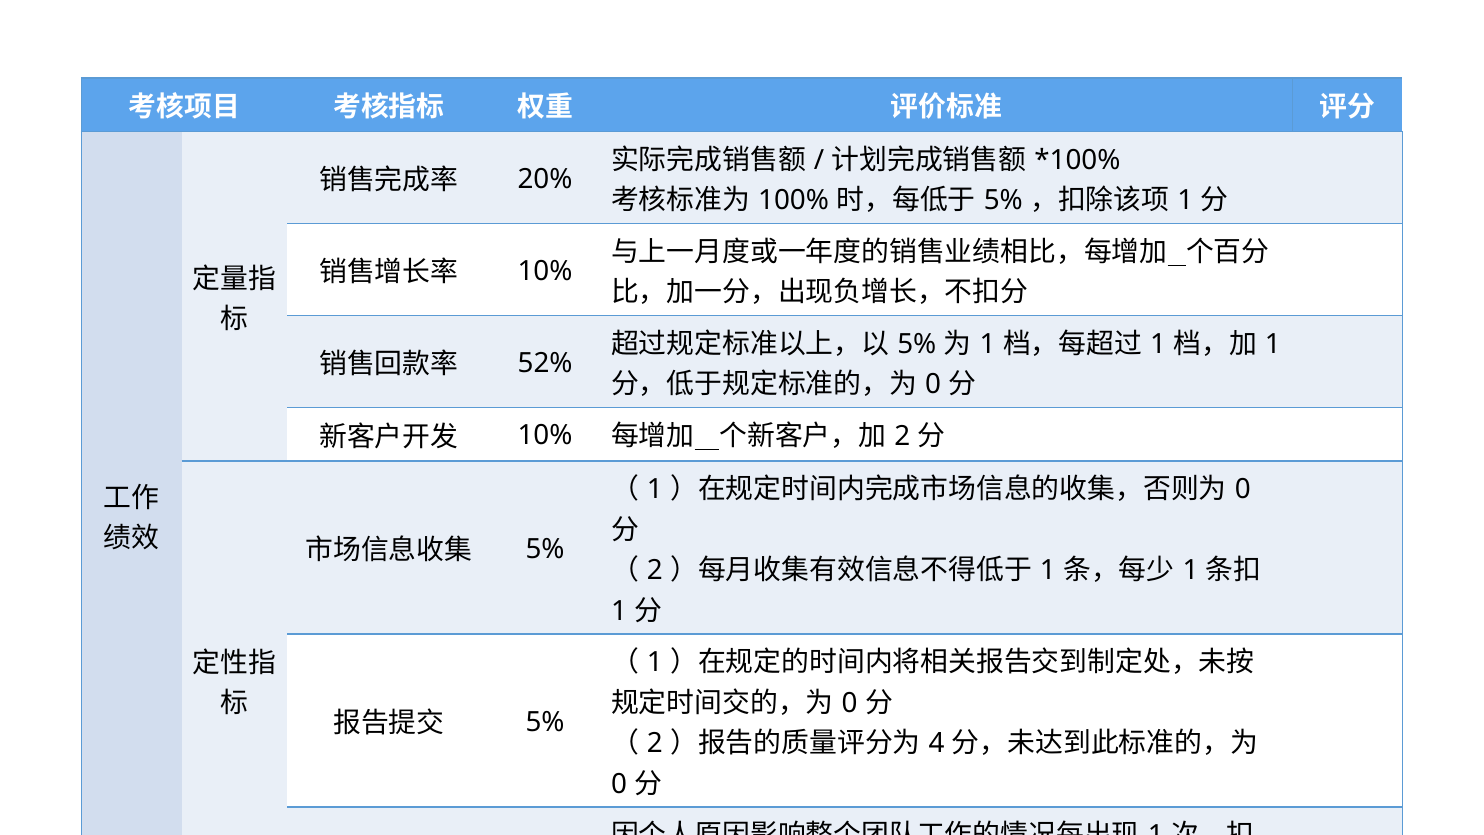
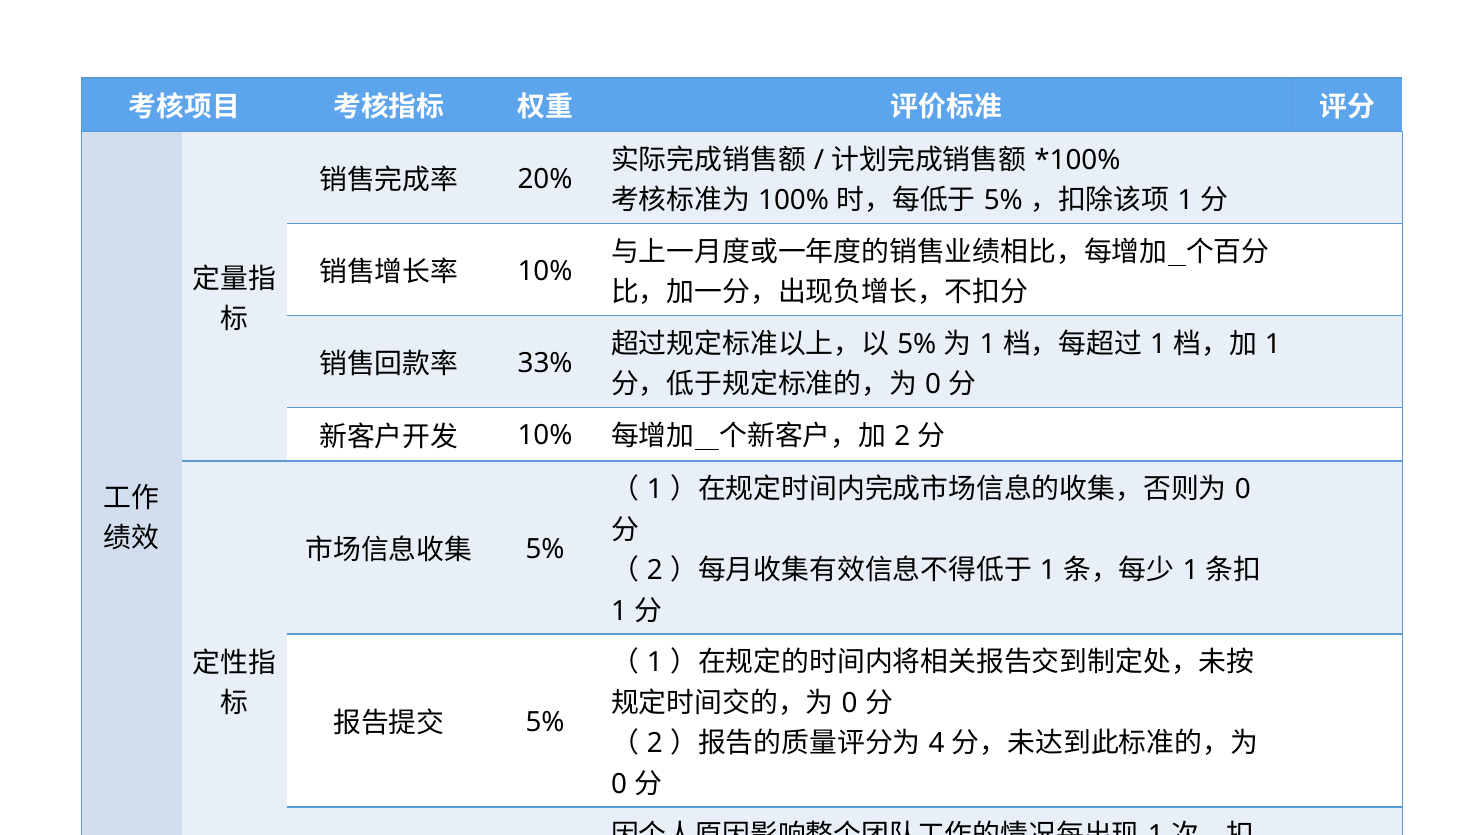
52%: 52% -> 33% (545, 363)
